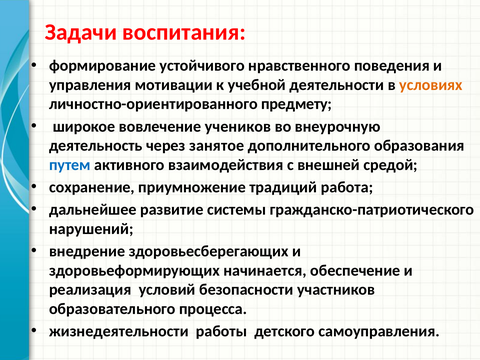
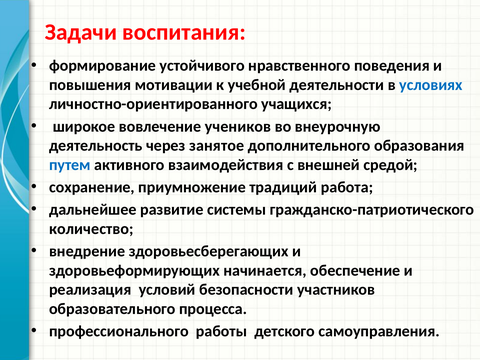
управления: управления -> повышения (90, 85)
условиях colour: orange -> blue (431, 85)
предмету: предмету -> учащихся (297, 104)
нарушений: нарушений -> количество (91, 229)
жизнедеятельности: жизнедеятельности -> профессионального (119, 331)
